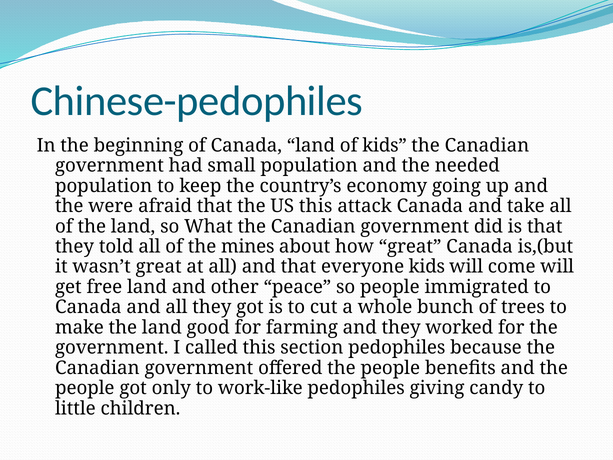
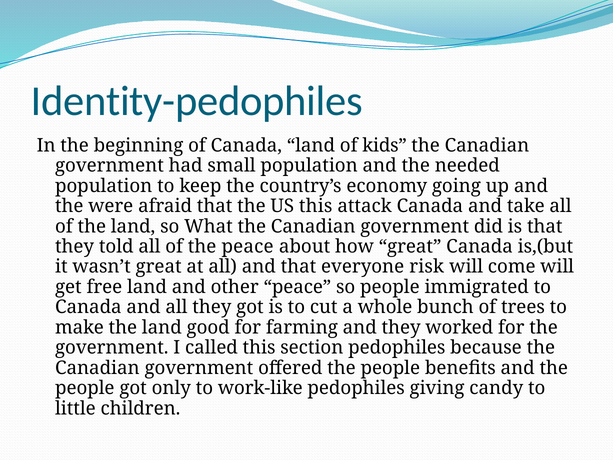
Chinese-pedophiles: Chinese-pedophiles -> Identity-pedophiles (197, 101)
the mines: mines -> peace (248, 246)
everyone kids: kids -> risk (427, 267)
